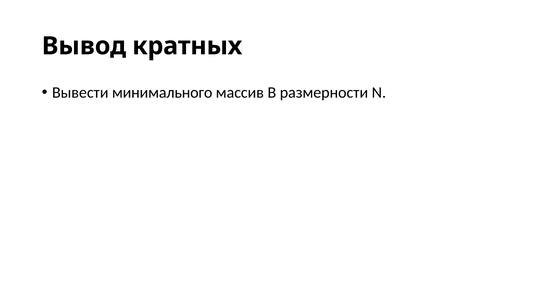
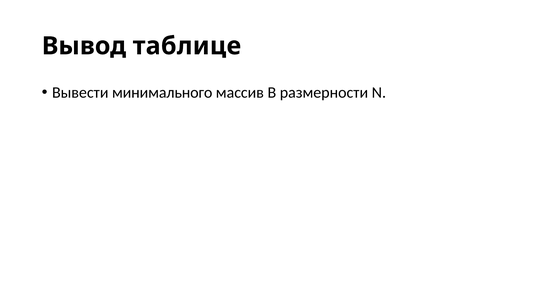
кратных: кратных -> таблице (187, 46)
